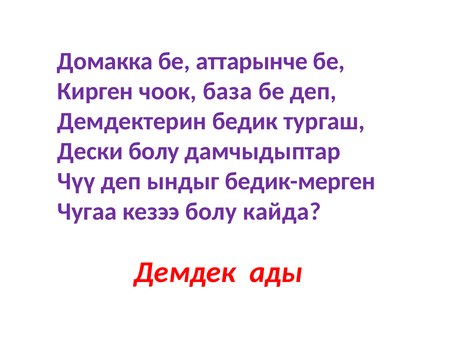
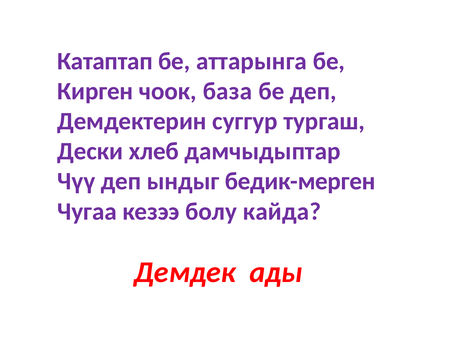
Домакка: Домакка -> Катаптап (105, 61)
аттарынче: аттарынче -> аттарынга (252, 61)
бедик: бедик -> суггур (245, 121)
Дески болу: болу -> хлеб (154, 151)
